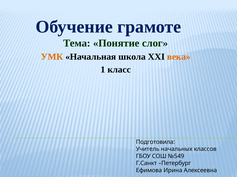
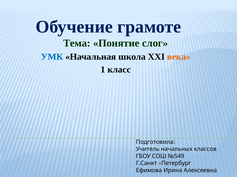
УМК colour: orange -> blue (52, 57)
